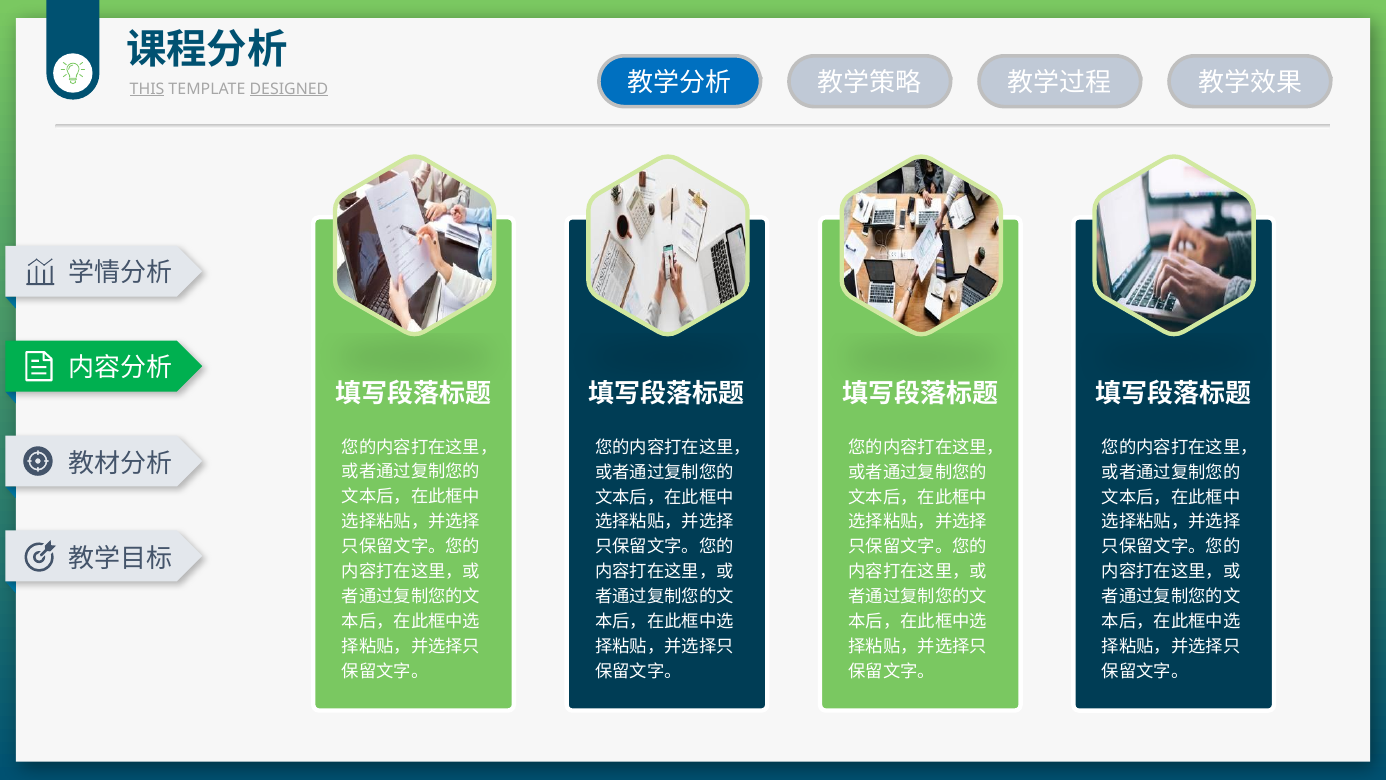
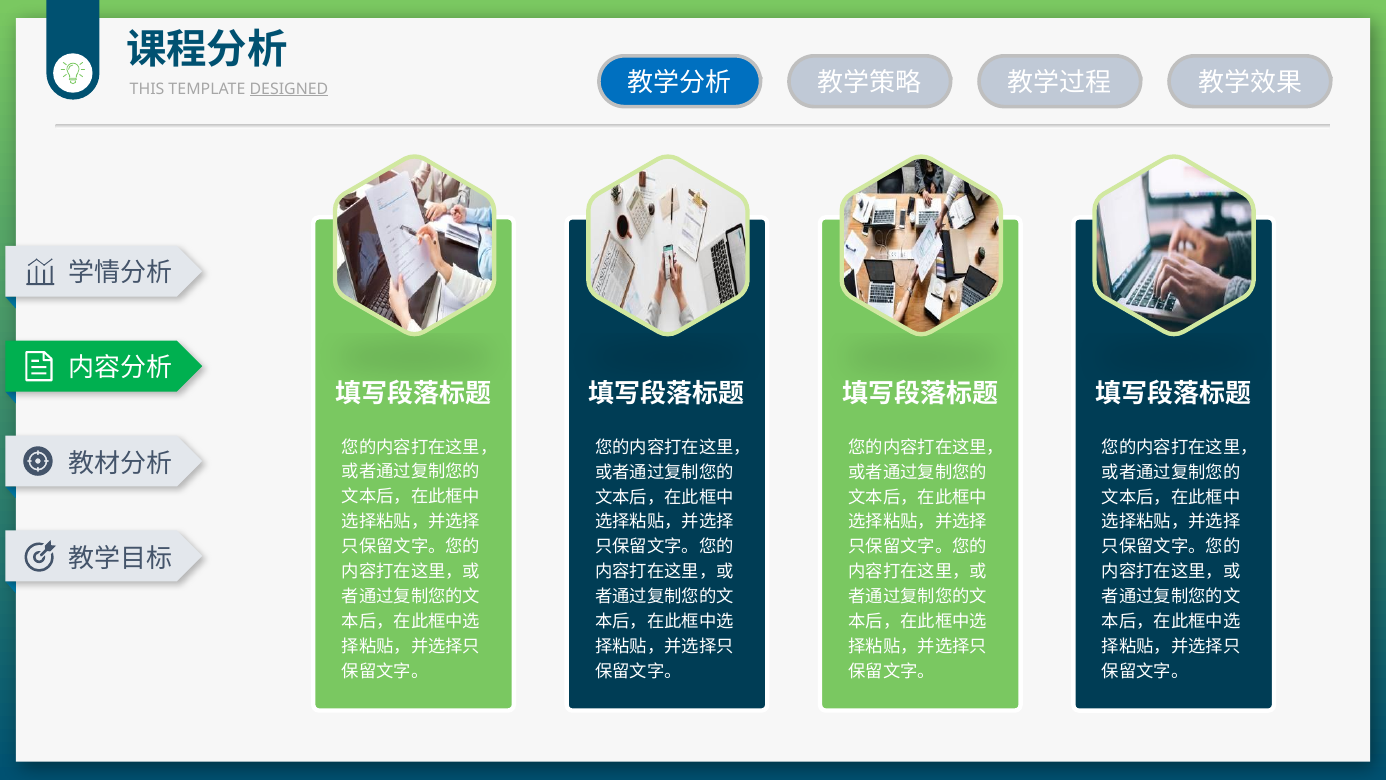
THIS underline: present -> none (147, 89)
